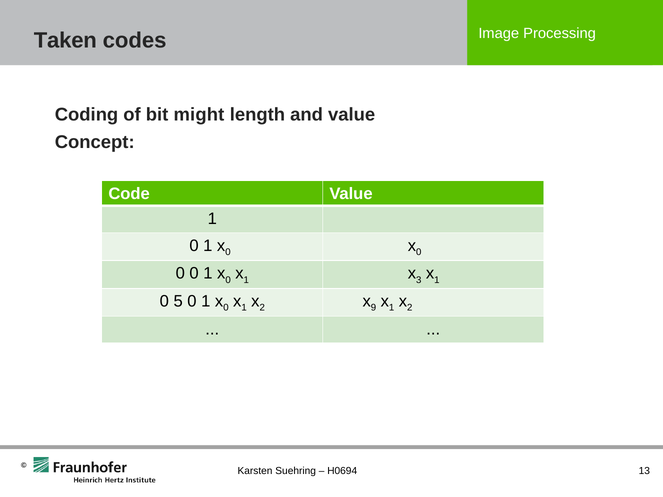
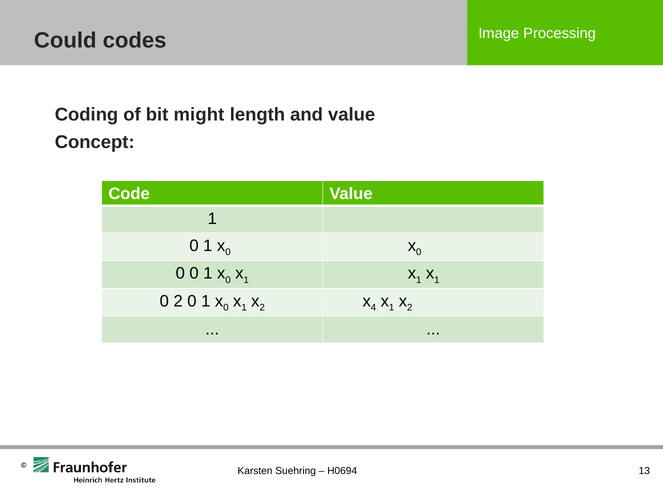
Taken: Taken -> Could (65, 40)
3: 3 -> 1 (419, 280)
0 5: 5 -> 2 (178, 301)
9: 9 -> 4 (373, 308)
